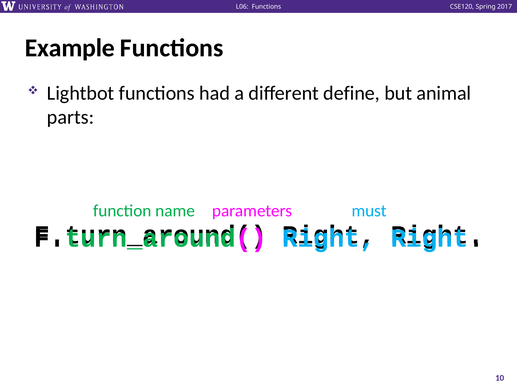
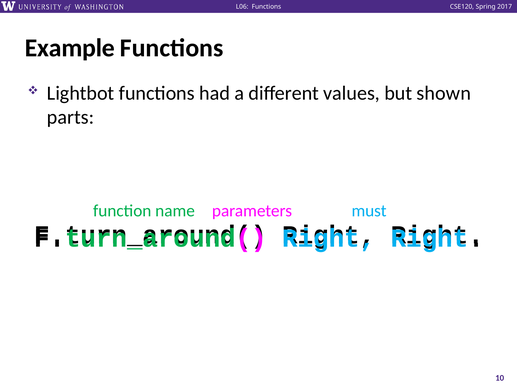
define: define -> values (352, 93)
animal: animal -> shown (444, 93)
